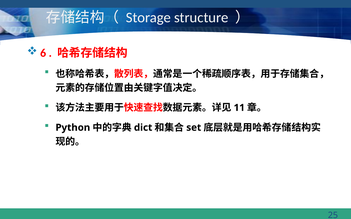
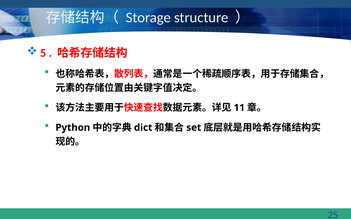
6: 6 -> 5 (43, 53)
